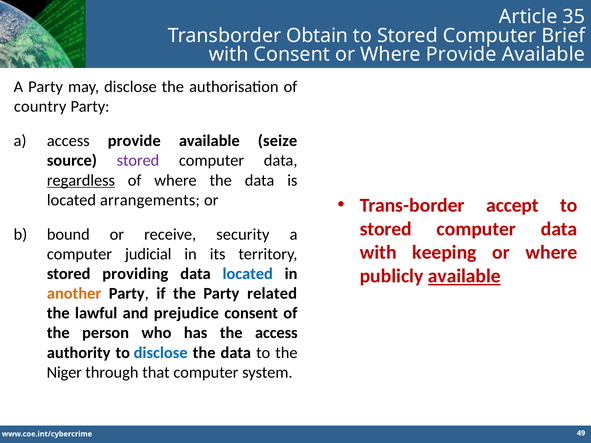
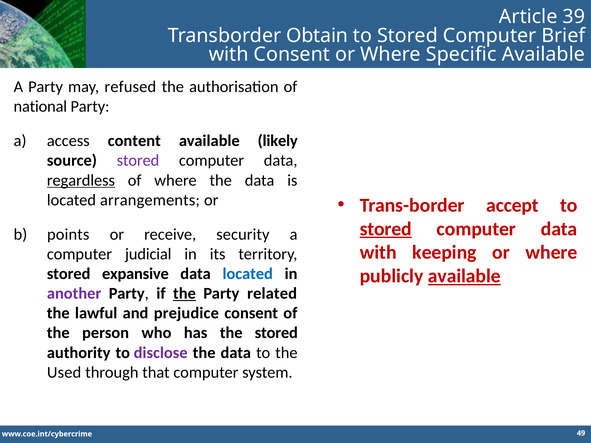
35: 35 -> 39 (574, 17)
Where Provide: Provide -> Specific (461, 54)
may disclose: disclose -> refused (130, 87)
country: country -> national (40, 106)
access provide: provide -> content (134, 141)
seize: seize -> likely (278, 141)
stored underline: none -> present (386, 229)
bound: bound -> points (68, 235)
providing: providing -> expansive (135, 274)
another colour: orange -> purple (74, 294)
the underline: none -> present (184, 294)
the access: access -> stored (276, 333)
disclose colour: blue -> purple (161, 353)
Niger: Niger -> Used (64, 373)
